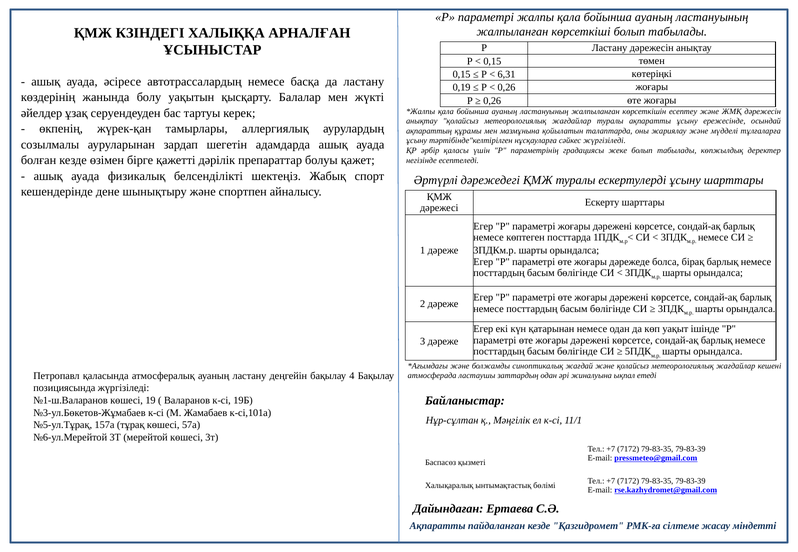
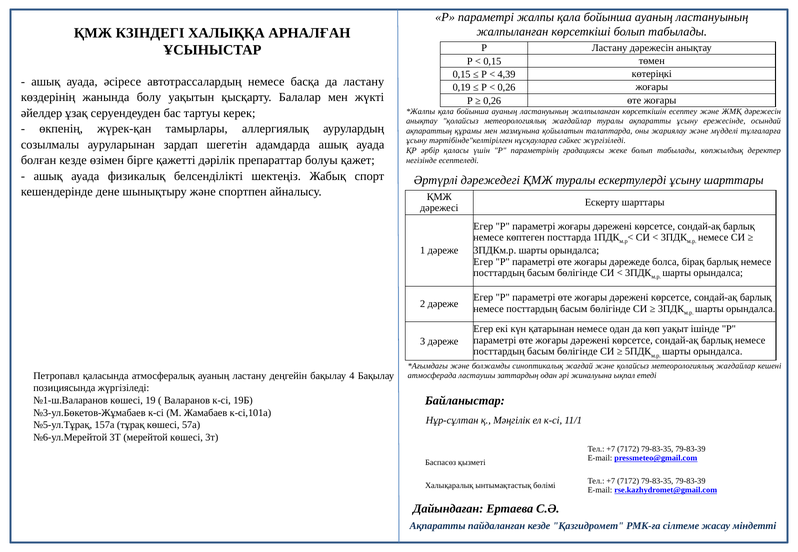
6,31: 6,31 -> 4,39 (507, 74)
